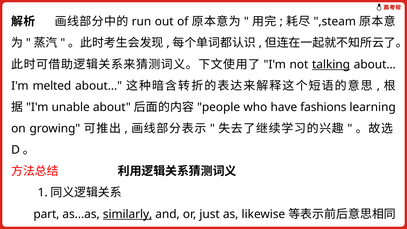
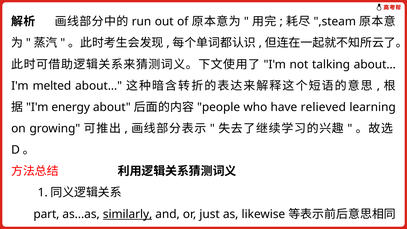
talking underline: present -> none (331, 64)
unable: unable -> energy (71, 107)
fashions: fashions -> relieved (323, 107)
